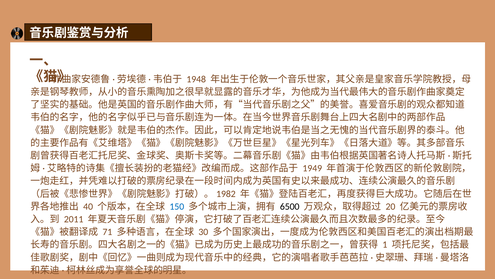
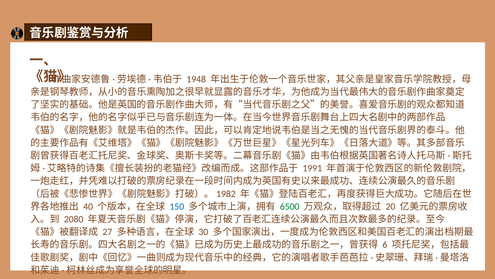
1949: 1949 -> 1991 (312, 168)
6500 colour: black -> green (290, 206)
2011: 2011 -> 2080 (74, 219)
71: 71 -> 27 (107, 232)
1: 1 -> 6 (385, 244)
